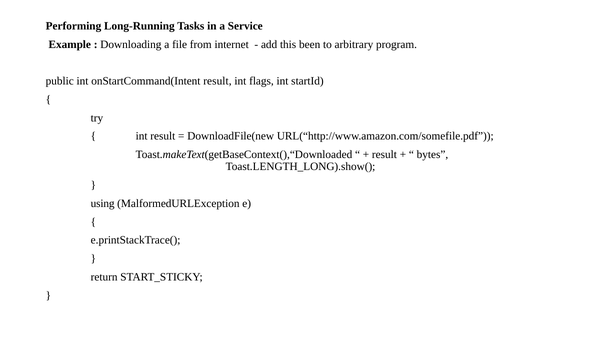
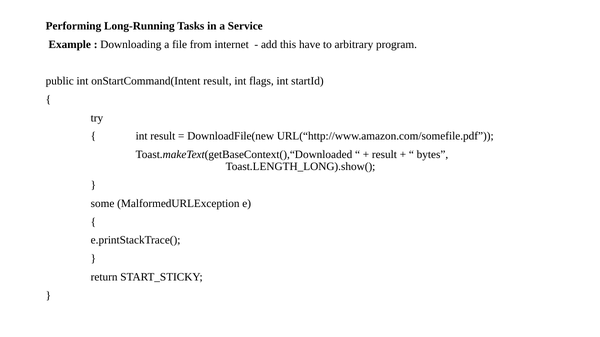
been: been -> have (310, 44)
using: using -> some (103, 204)
